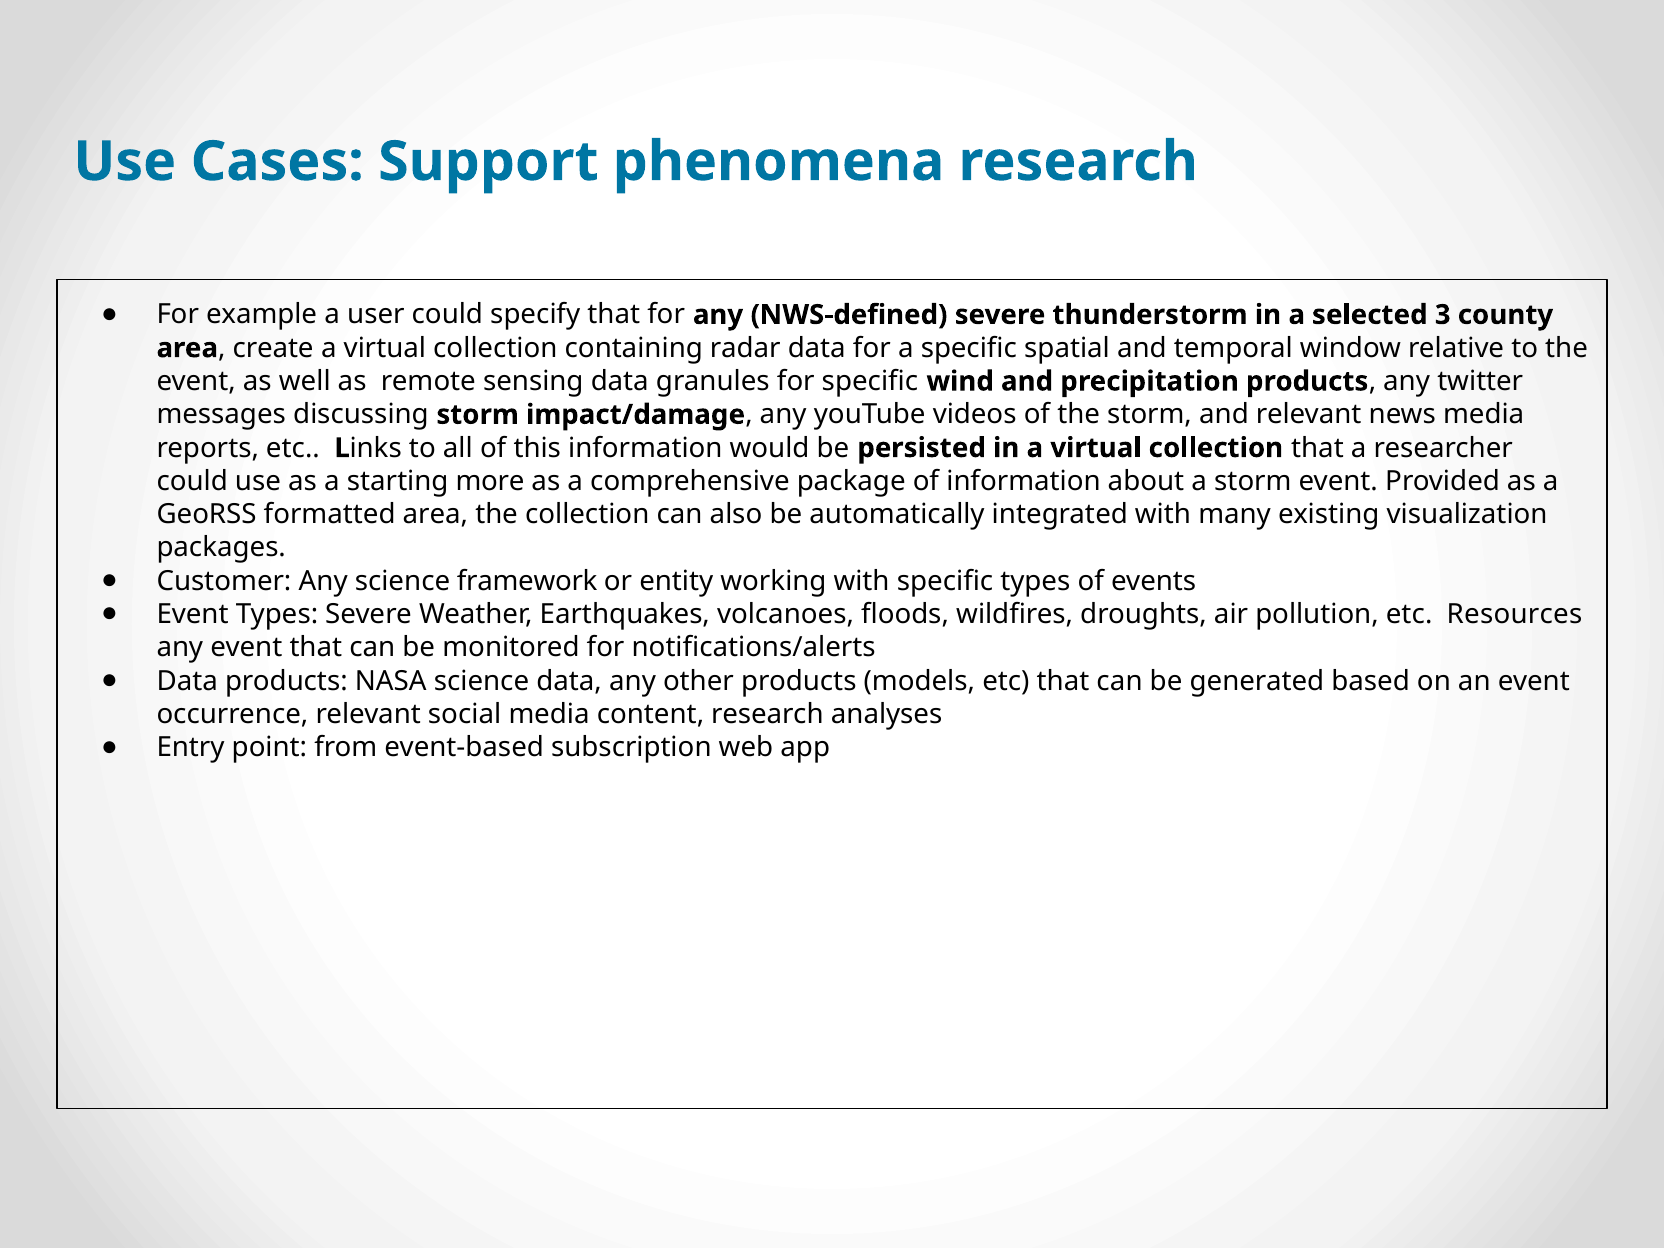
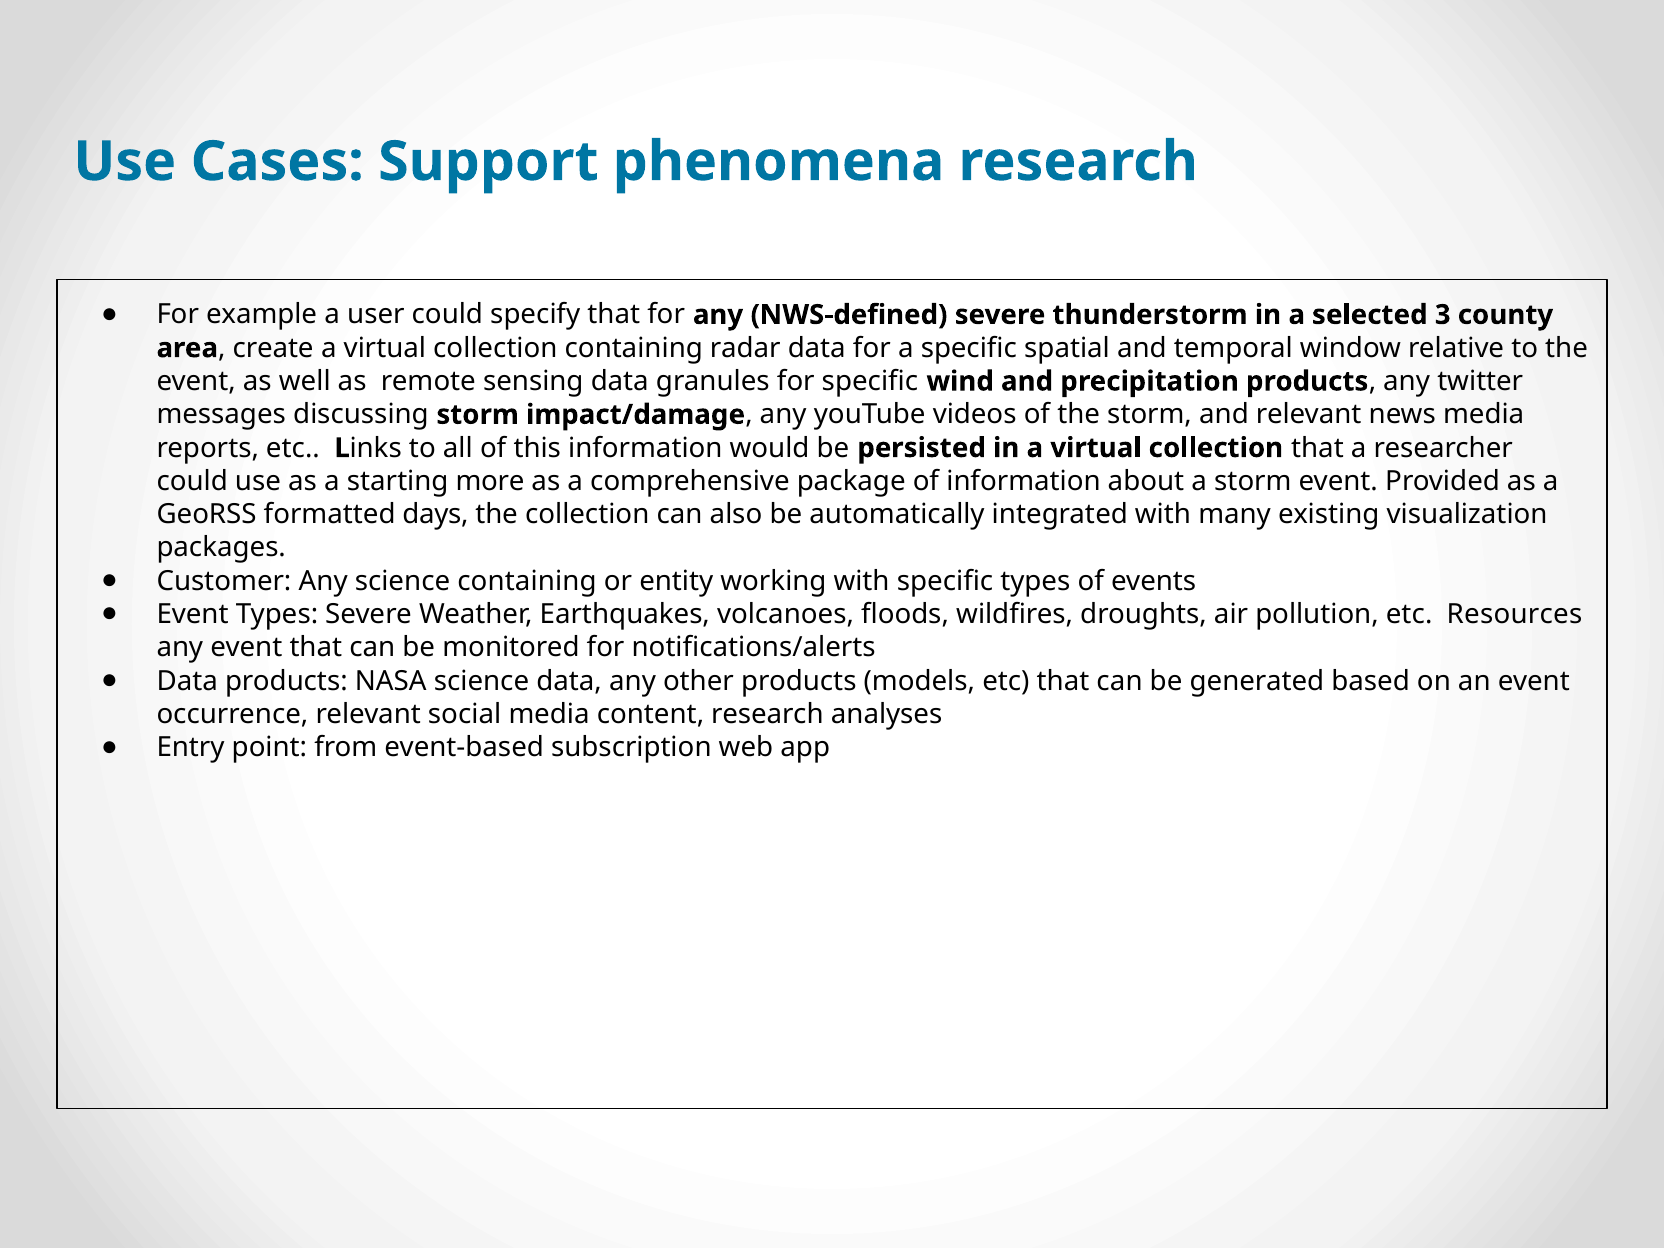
formatted area: area -> days (436, 514)
science framework: framework -> containing (527, 581)
